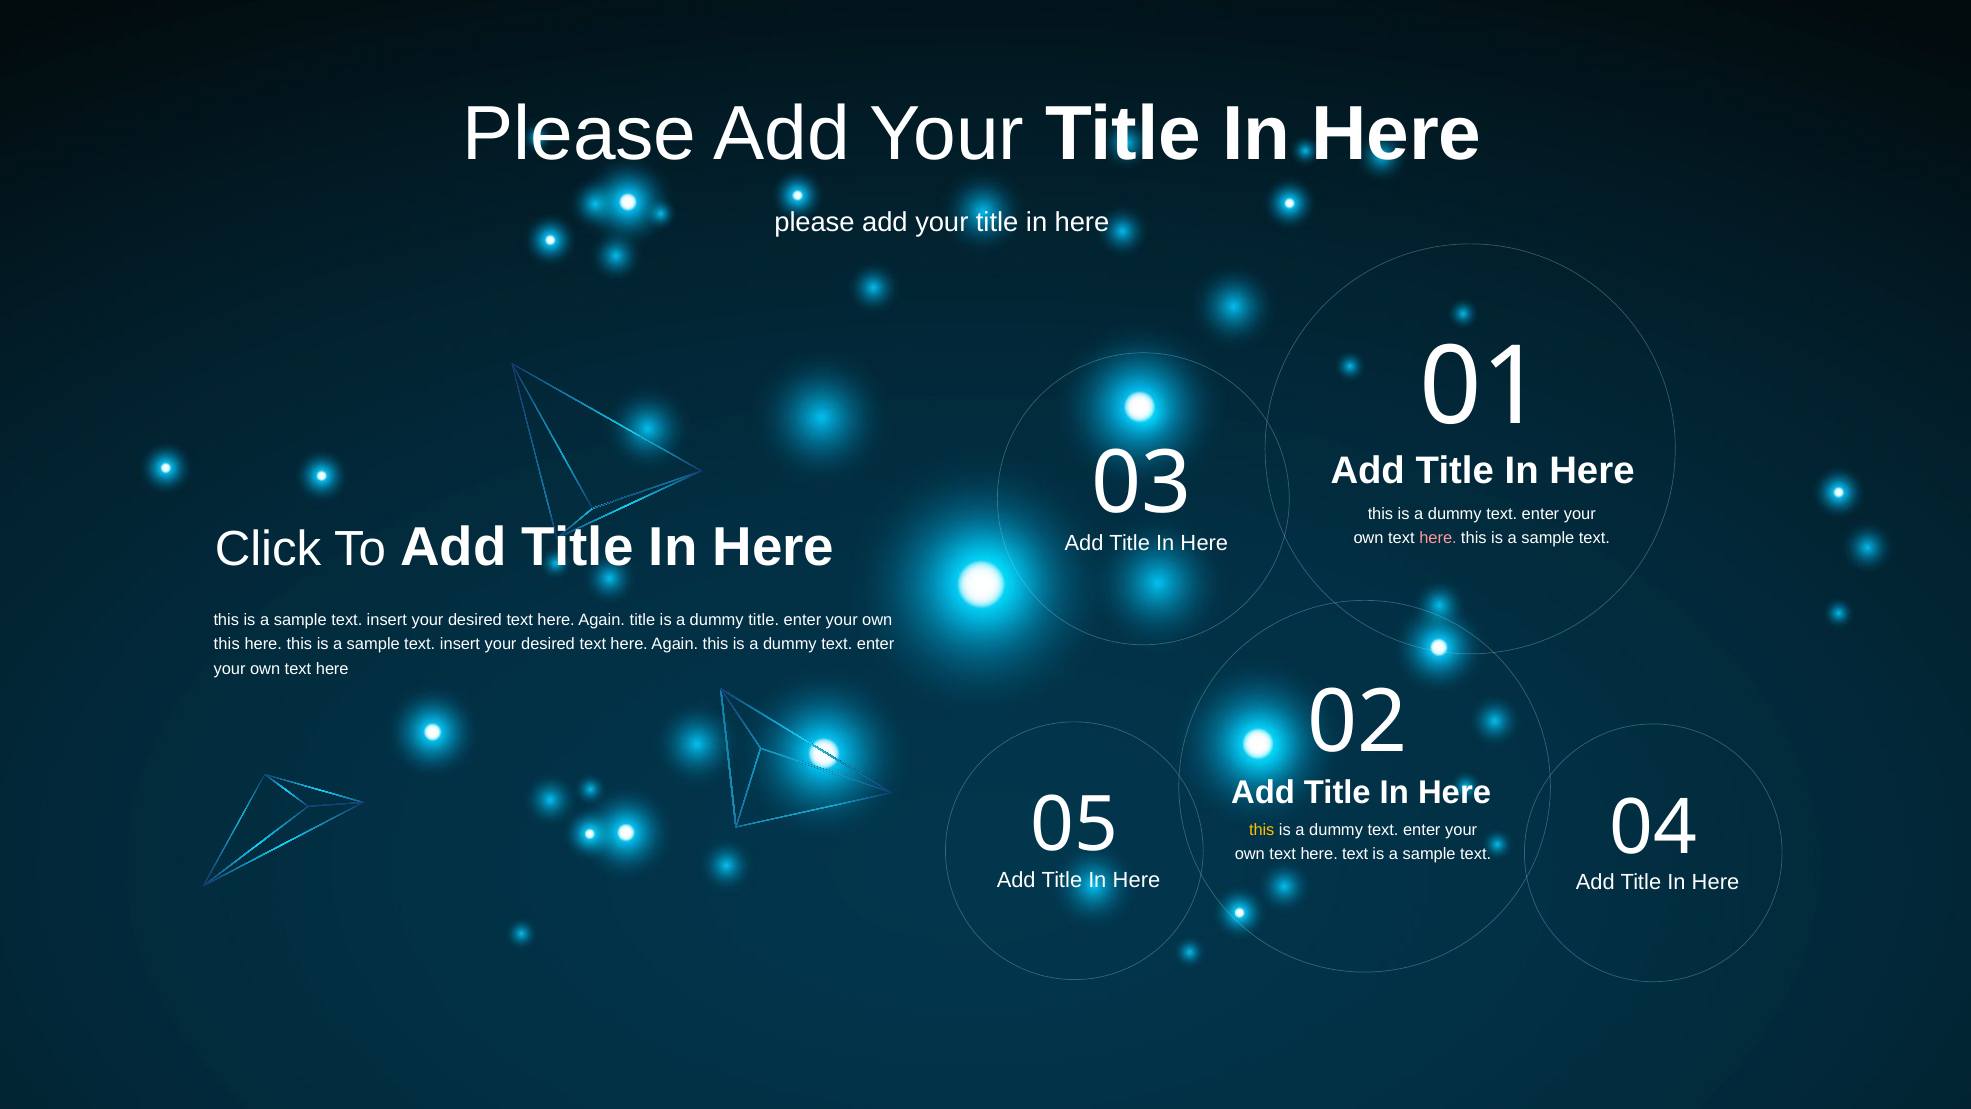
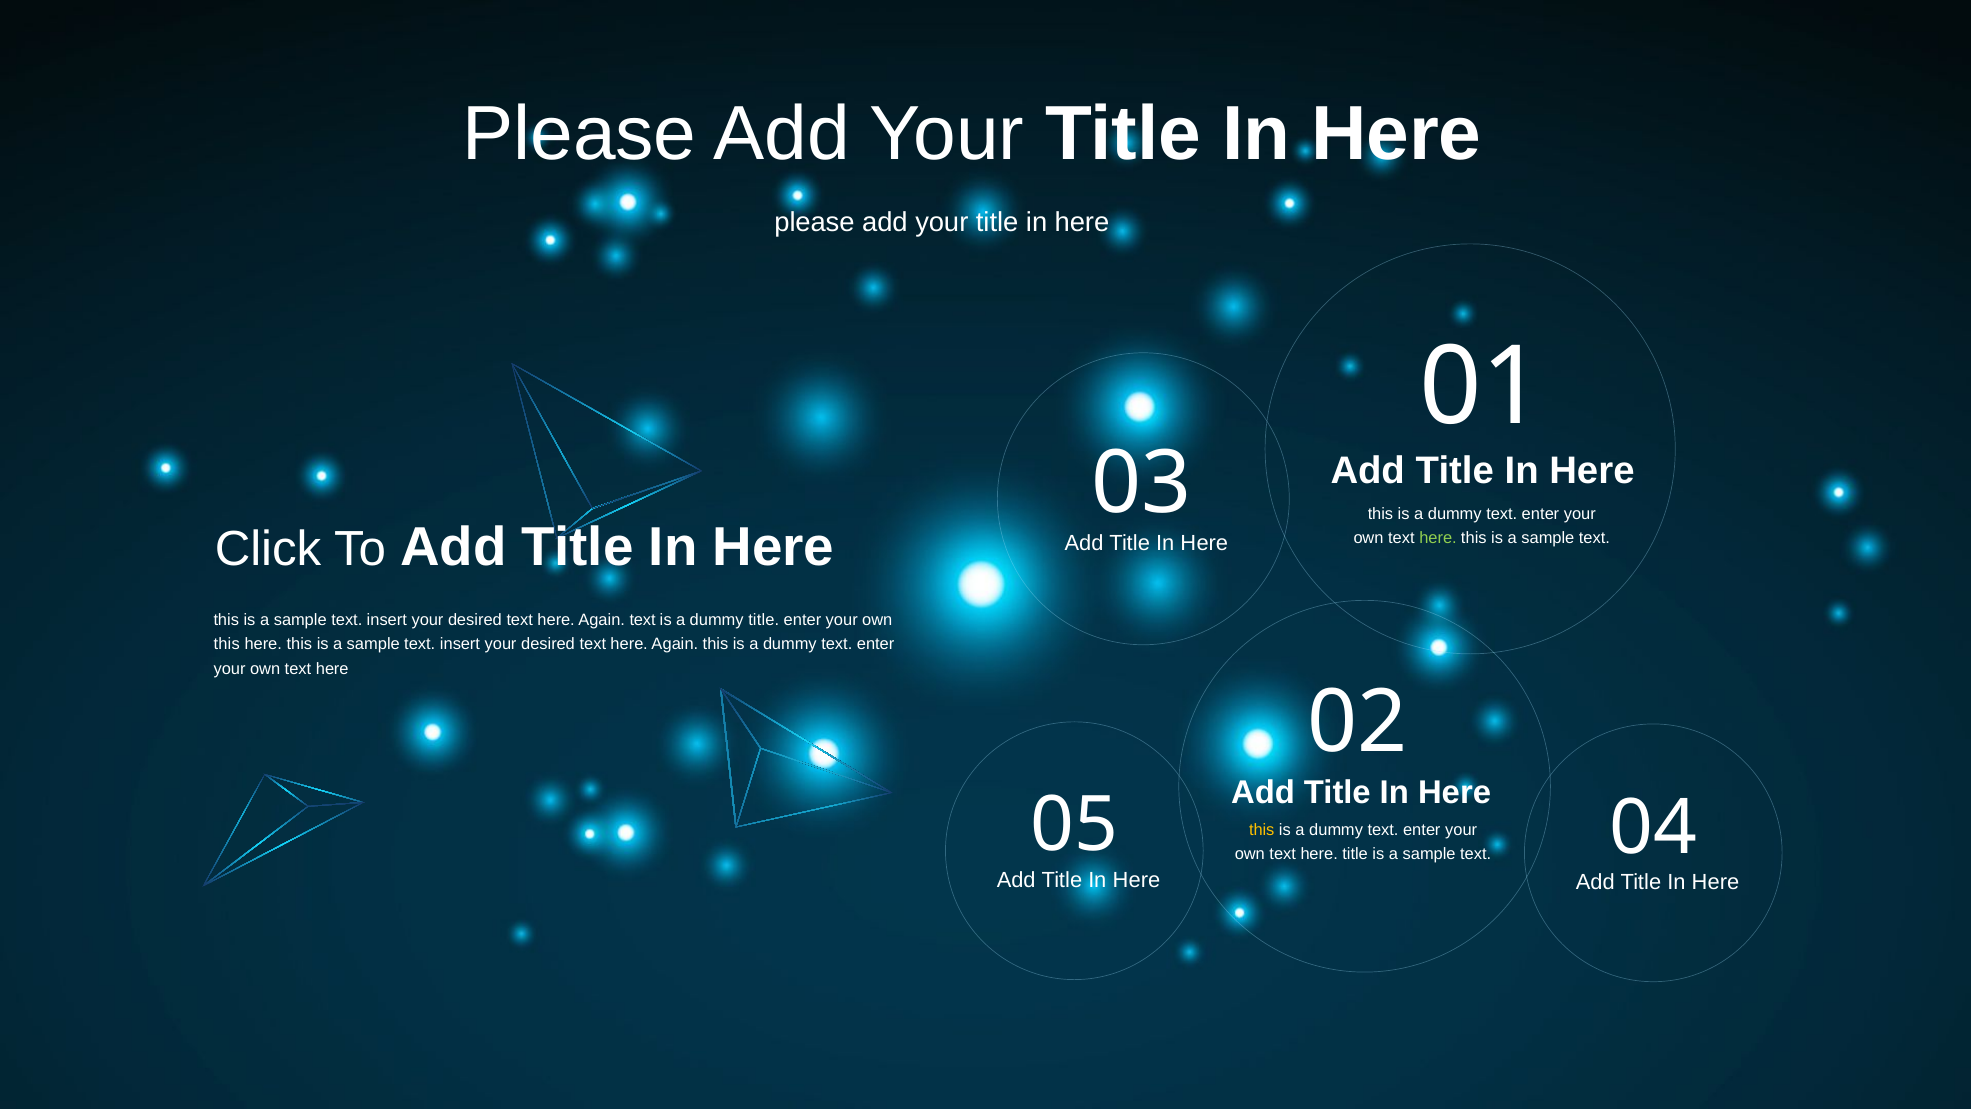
here colour: pink -> light green (1438, 538)
Again title: title -> text (643, 620)
here text: text -> title (1355, 854)
